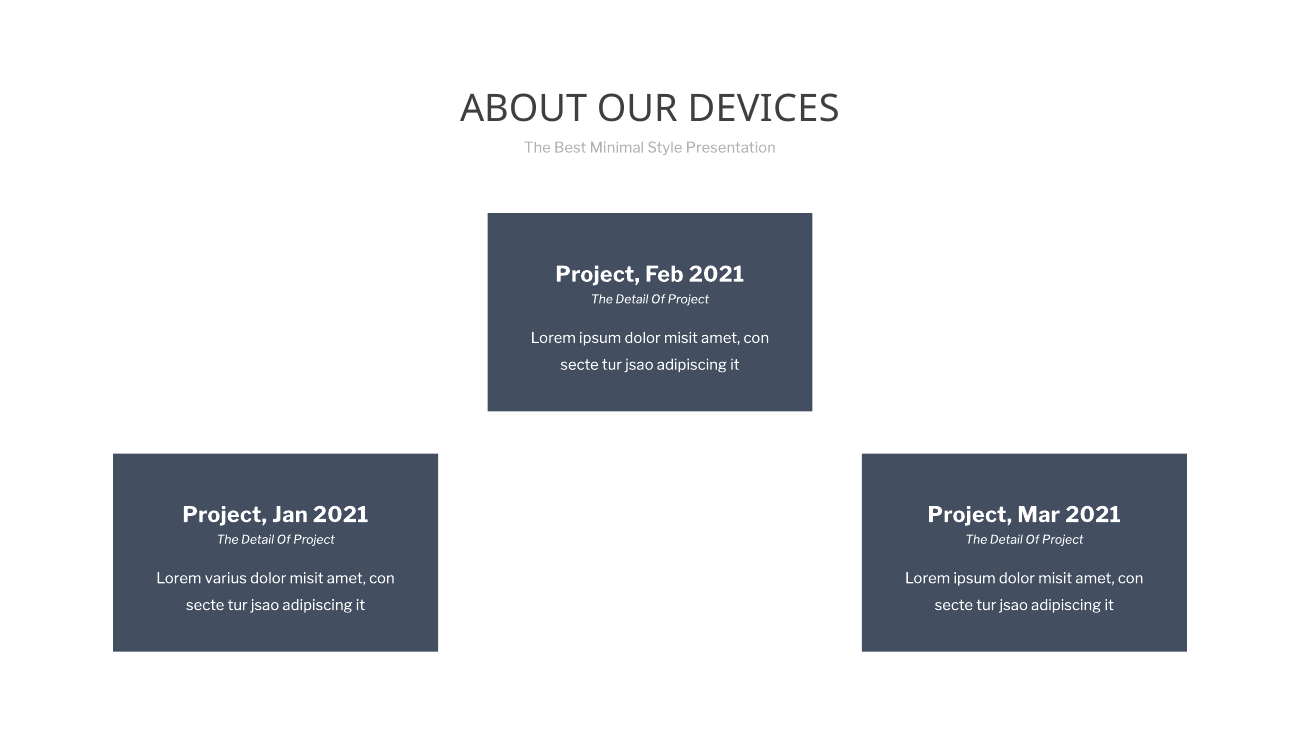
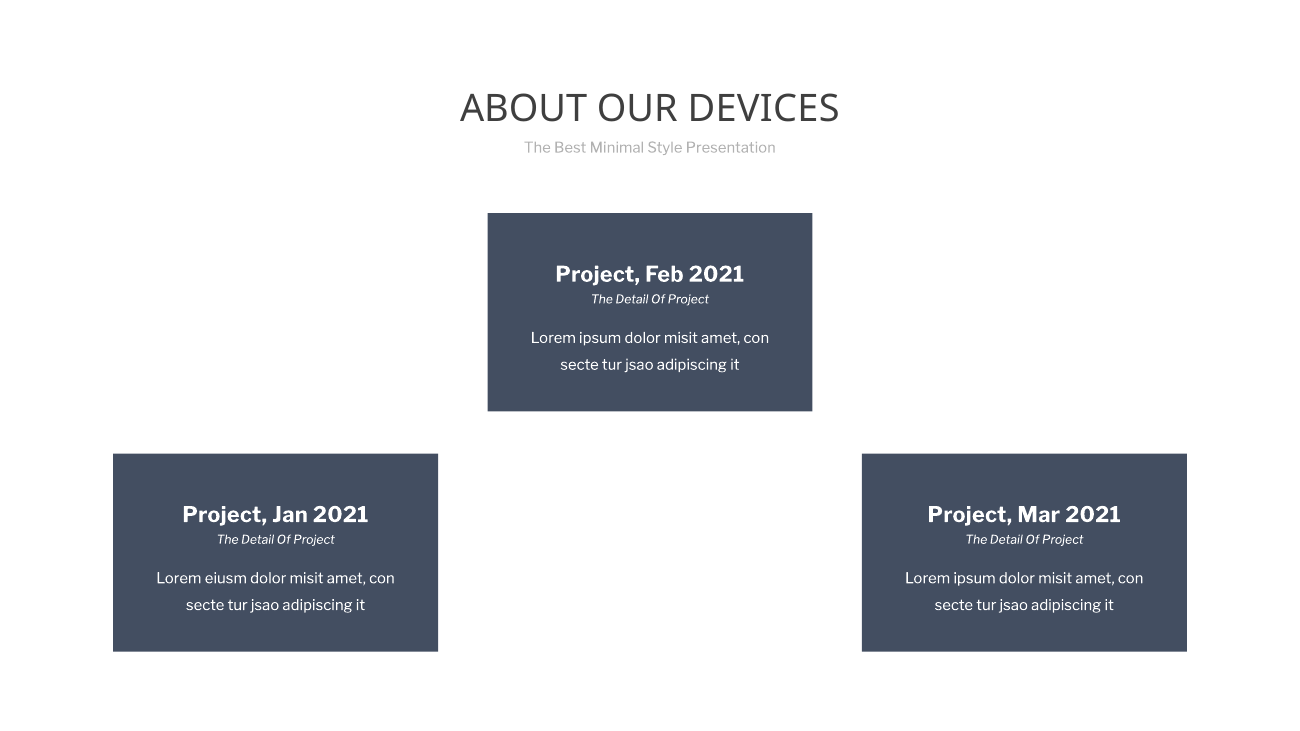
varius: varius -> eiusm (226, 579)
